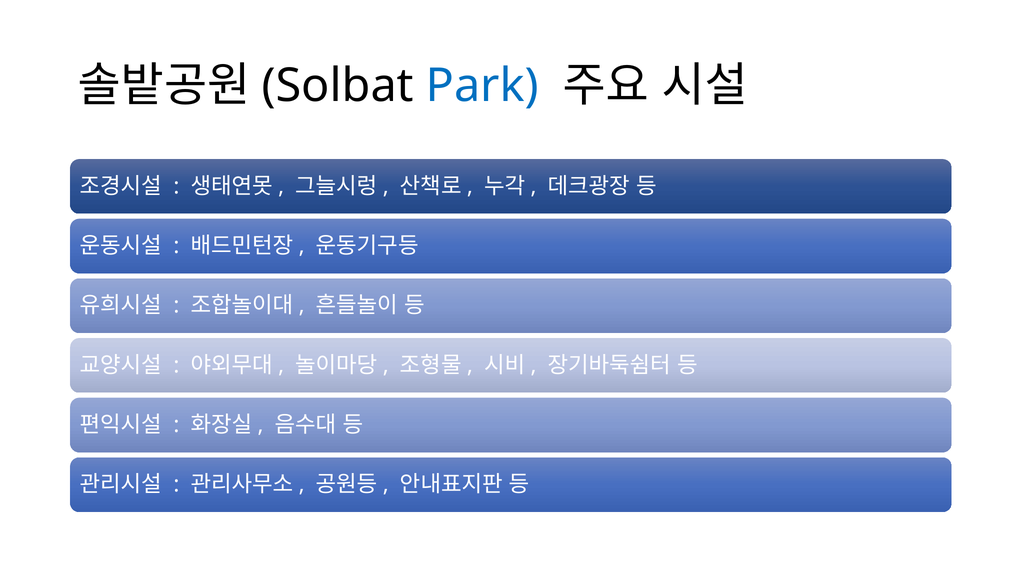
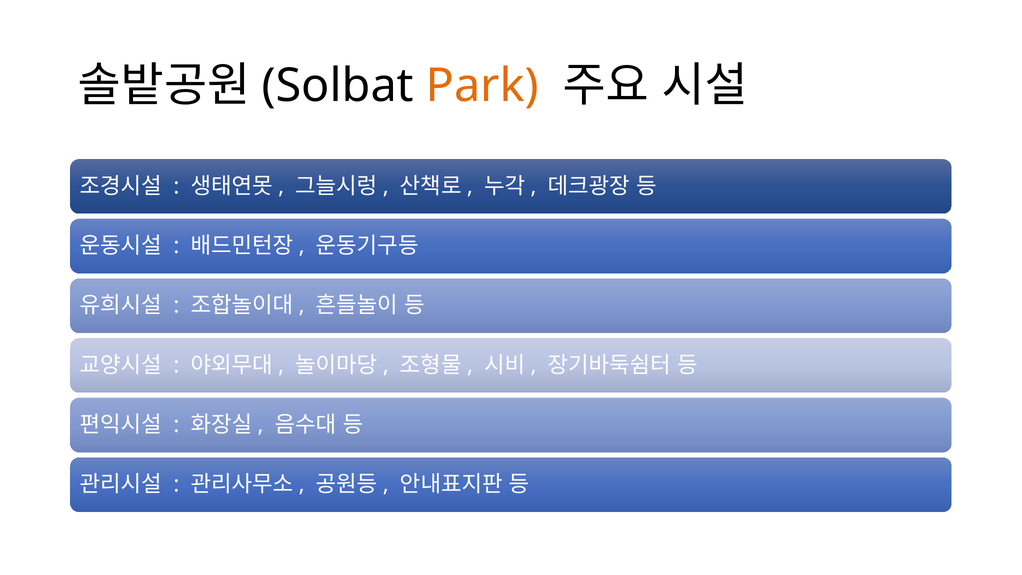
Park colour: blue -> orange (482, 86)
